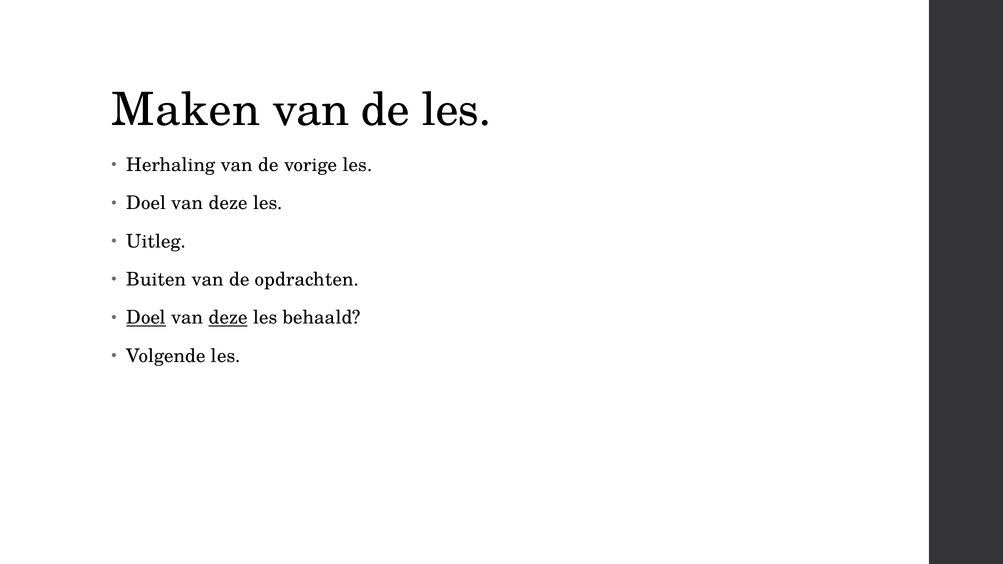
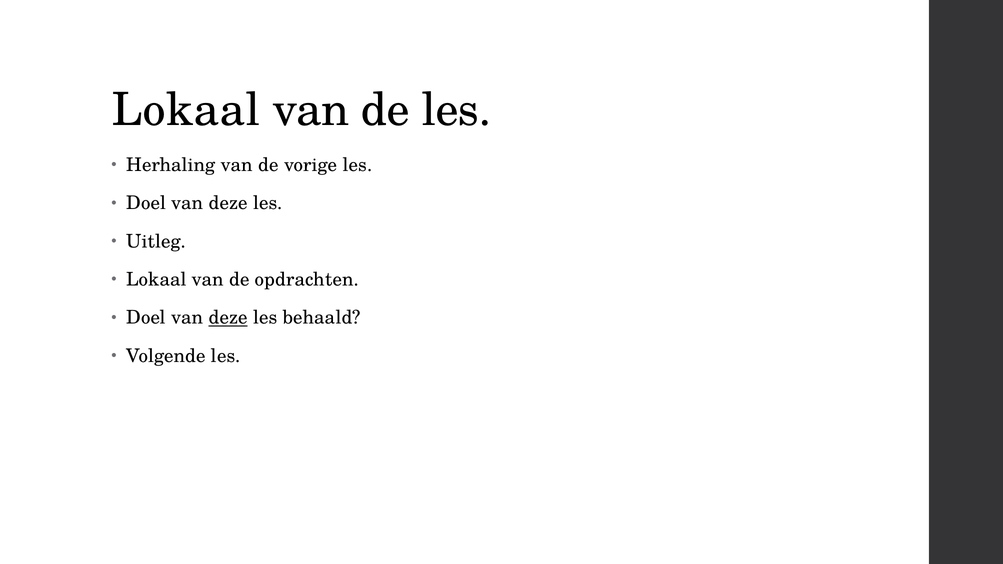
Maken: Maken -> Lokaal (186, 110)
Buiten: Buiten -> Lokaal (156, 280)
Doel underline: present -> none (146, 318)
